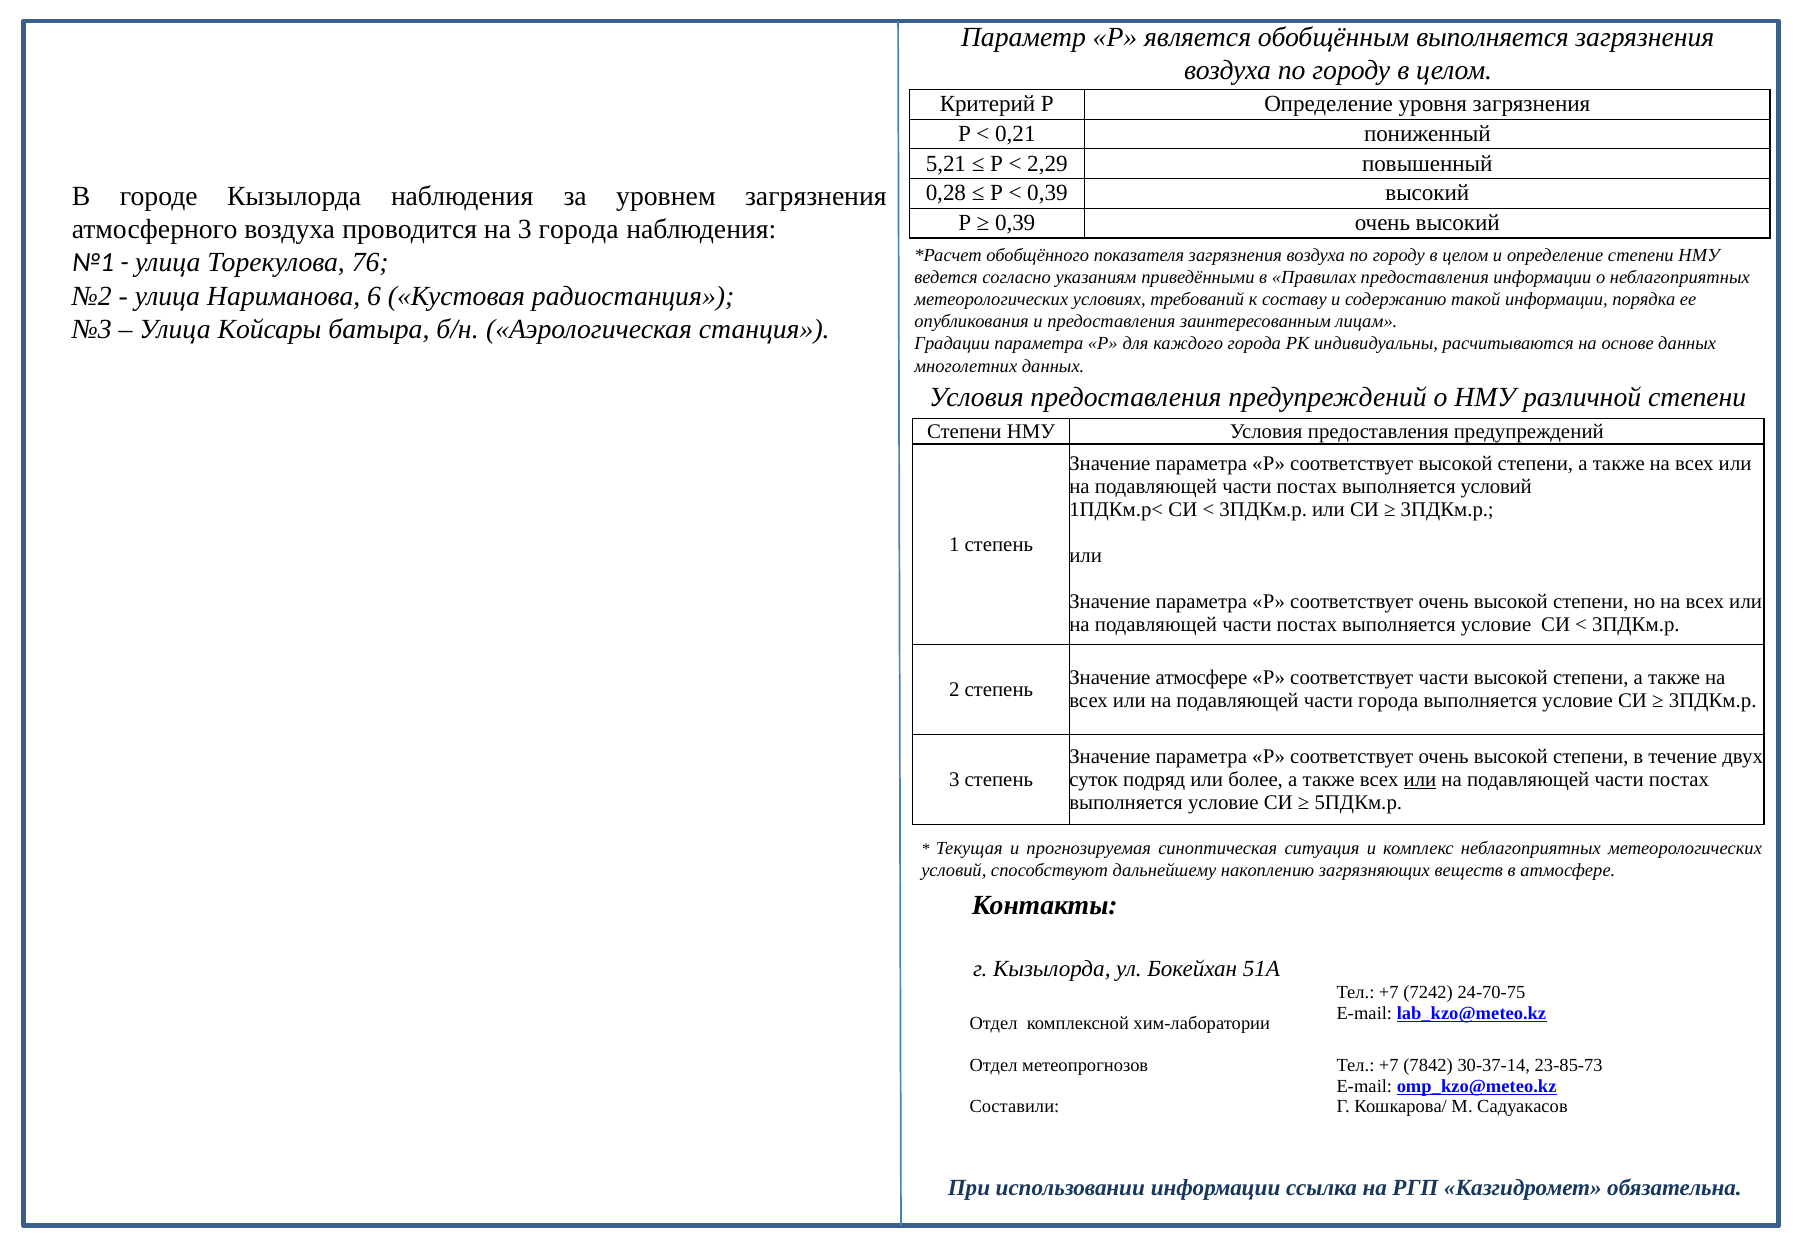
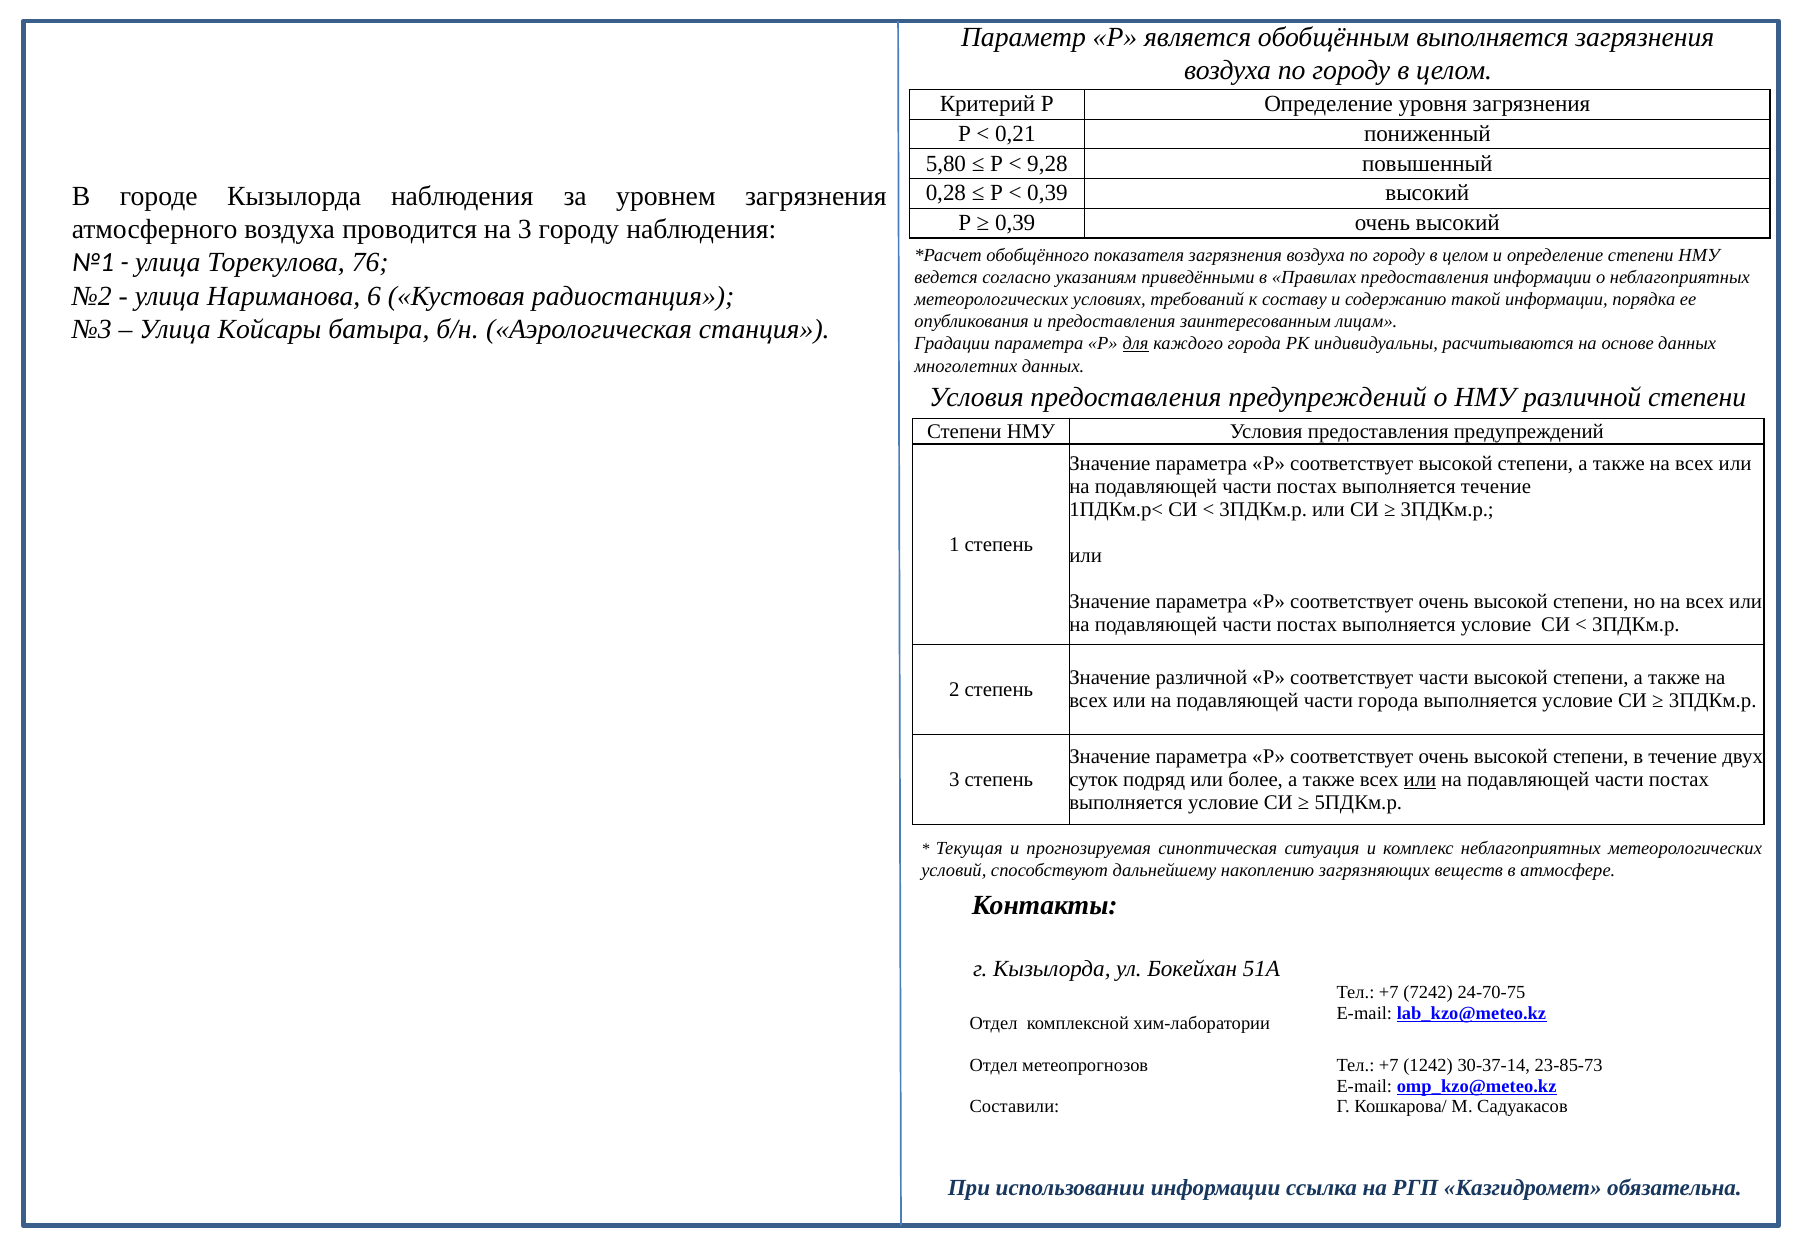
5,21: 5,21 -> 5,80 (946, 164)
2,29: 2,29 -> 9,28 (1047, 164)
3 города: города -> городу (579, 230)
для underline: none -> present (1136, 344)
выполняется условий: условий -> течение (1496, 487)
Значение атмосфере: атмосфере -> различной (1201, 678)
7842: 7842 -> 1242 (1428, 1066)
